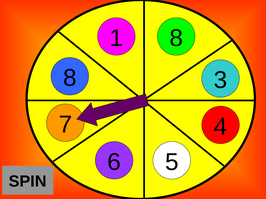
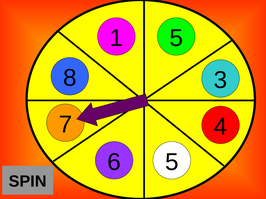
1 8: 8 -> 5 (176, 38)
